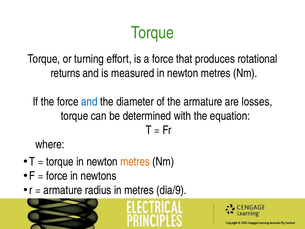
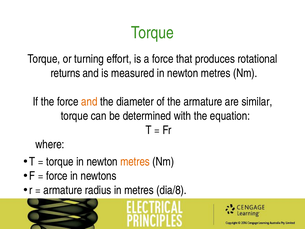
and colour: blue -> orange (89, 102)
losses: losses -> similar (257, 102)
dia/9: dia/9 -> dia/8 (172, 190)
